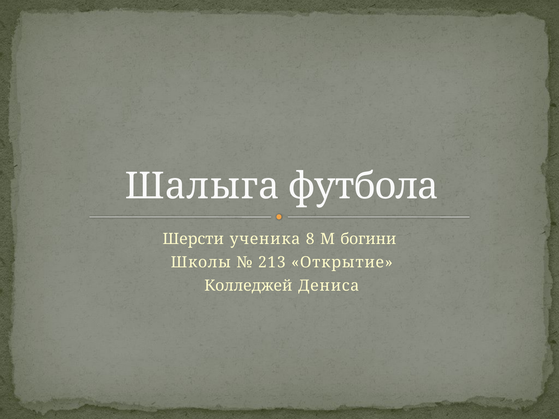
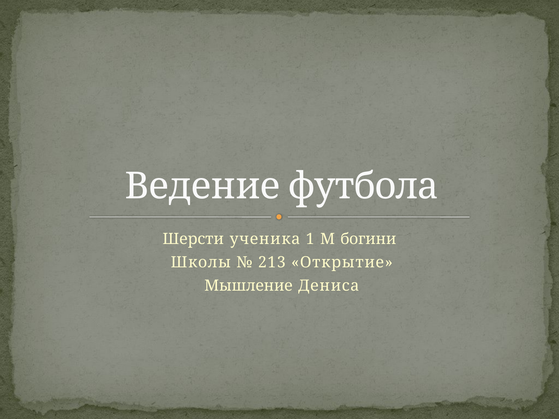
Шалыга: Шалыга -> Ведение (203, 186)
8: 8 -> 1 (310, 239)
Колледжей: Колледжей -> Мышление (248, 286)
